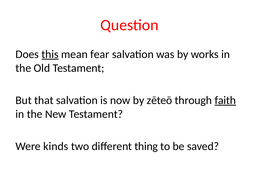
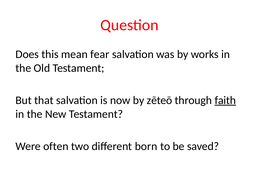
this underline: present -> none (50, 54)
kinds: kinds -> often (56, 146)
thing: thing -> born (146, 146)
